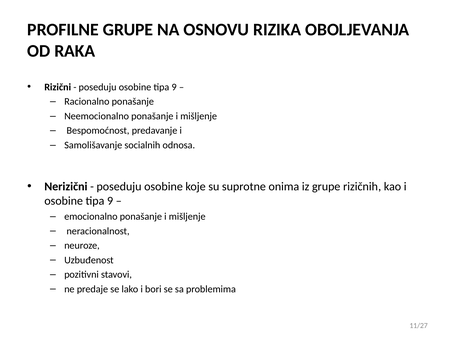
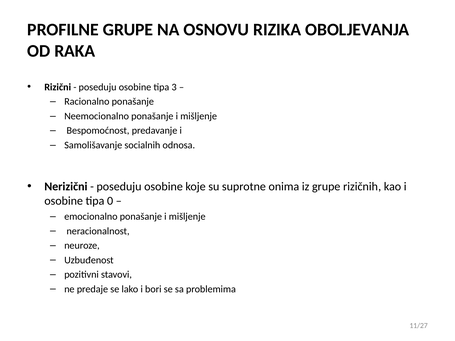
poseduju osobine tipa 9: 9 -> 3 (174, 87)
9: 9 -> 0 (110, 201)
